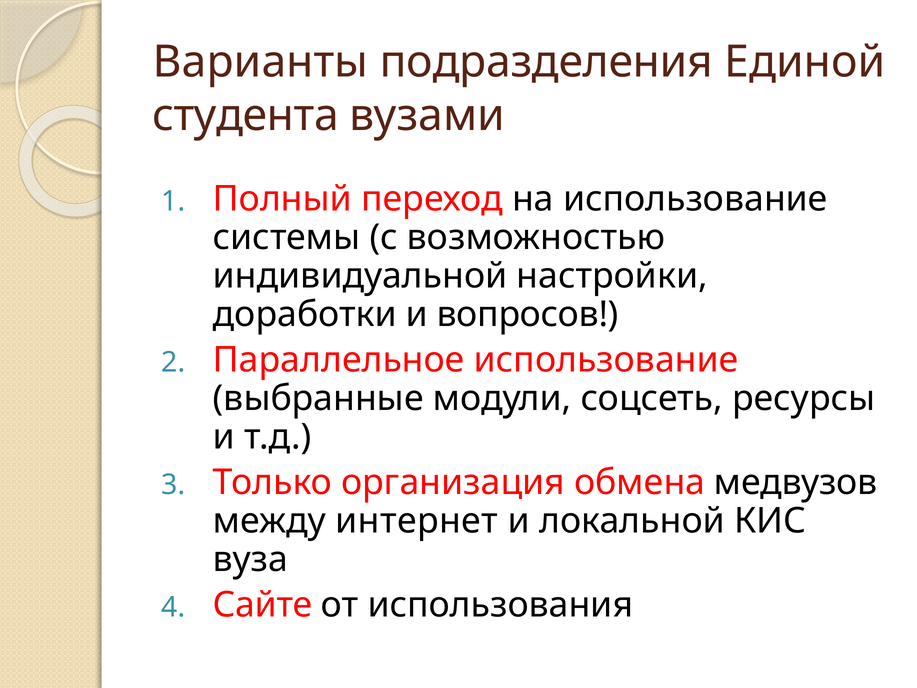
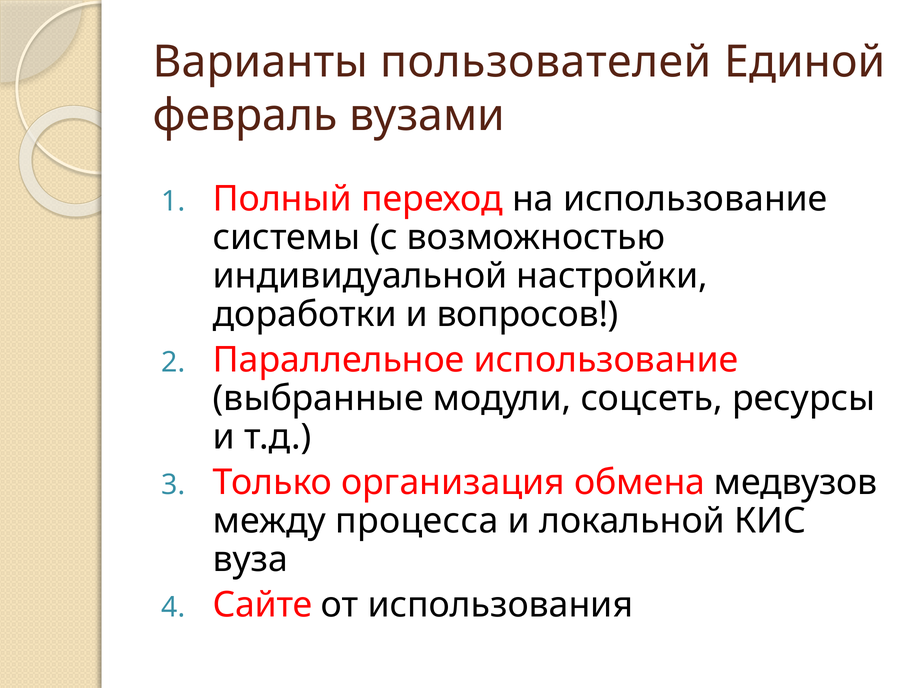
подразделения: подразделения -> пользователей (546, 62)
студента: студента -> февраль (245, 115)
интернет: интернет -> процесса (417, 521)
